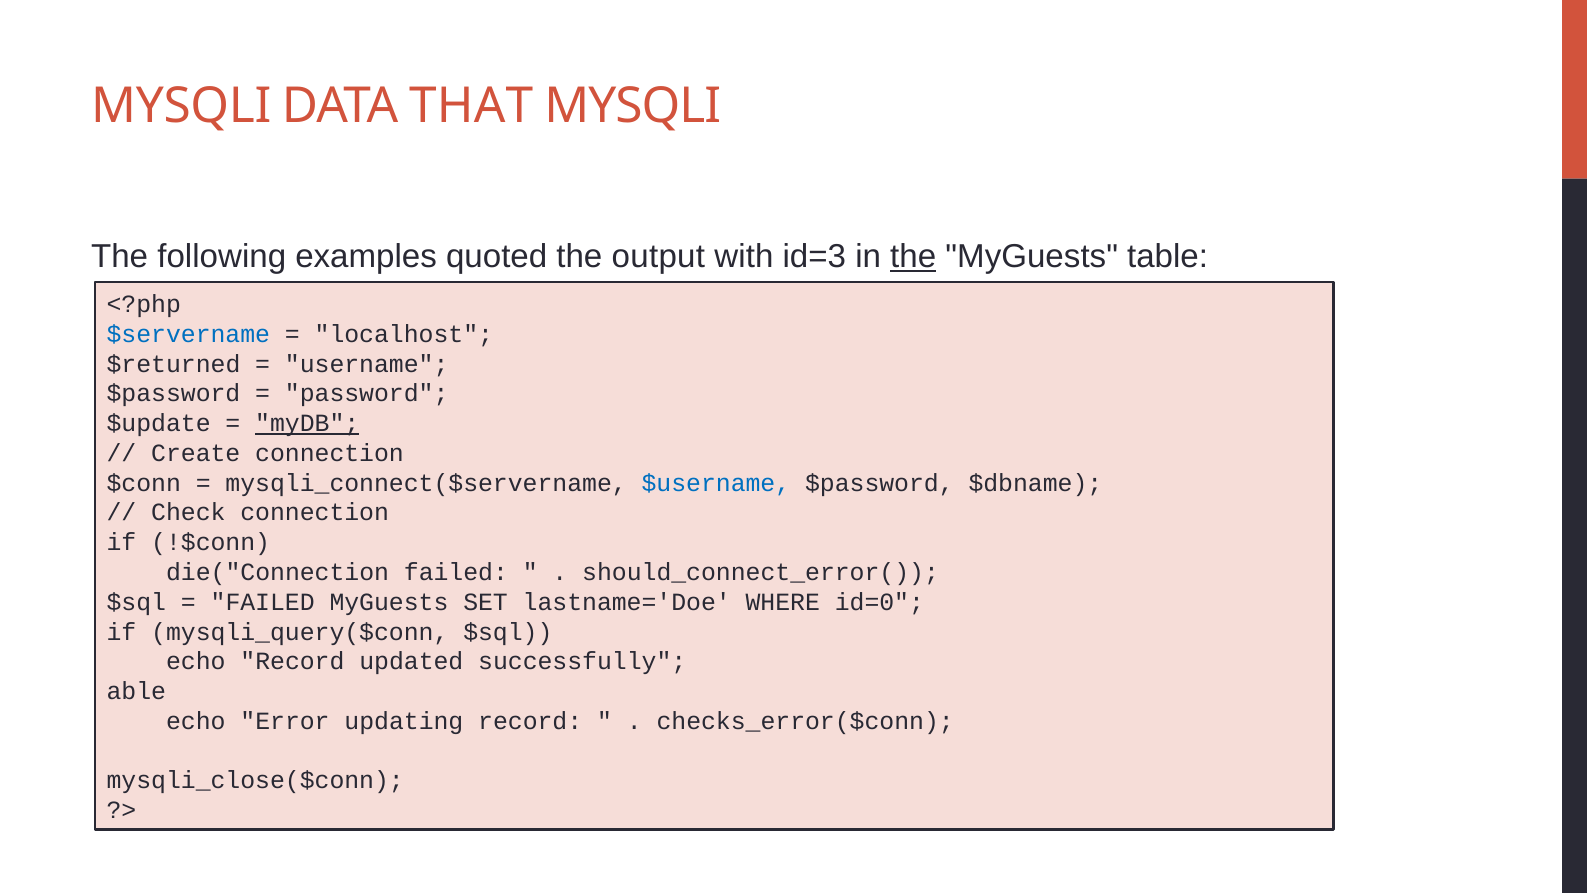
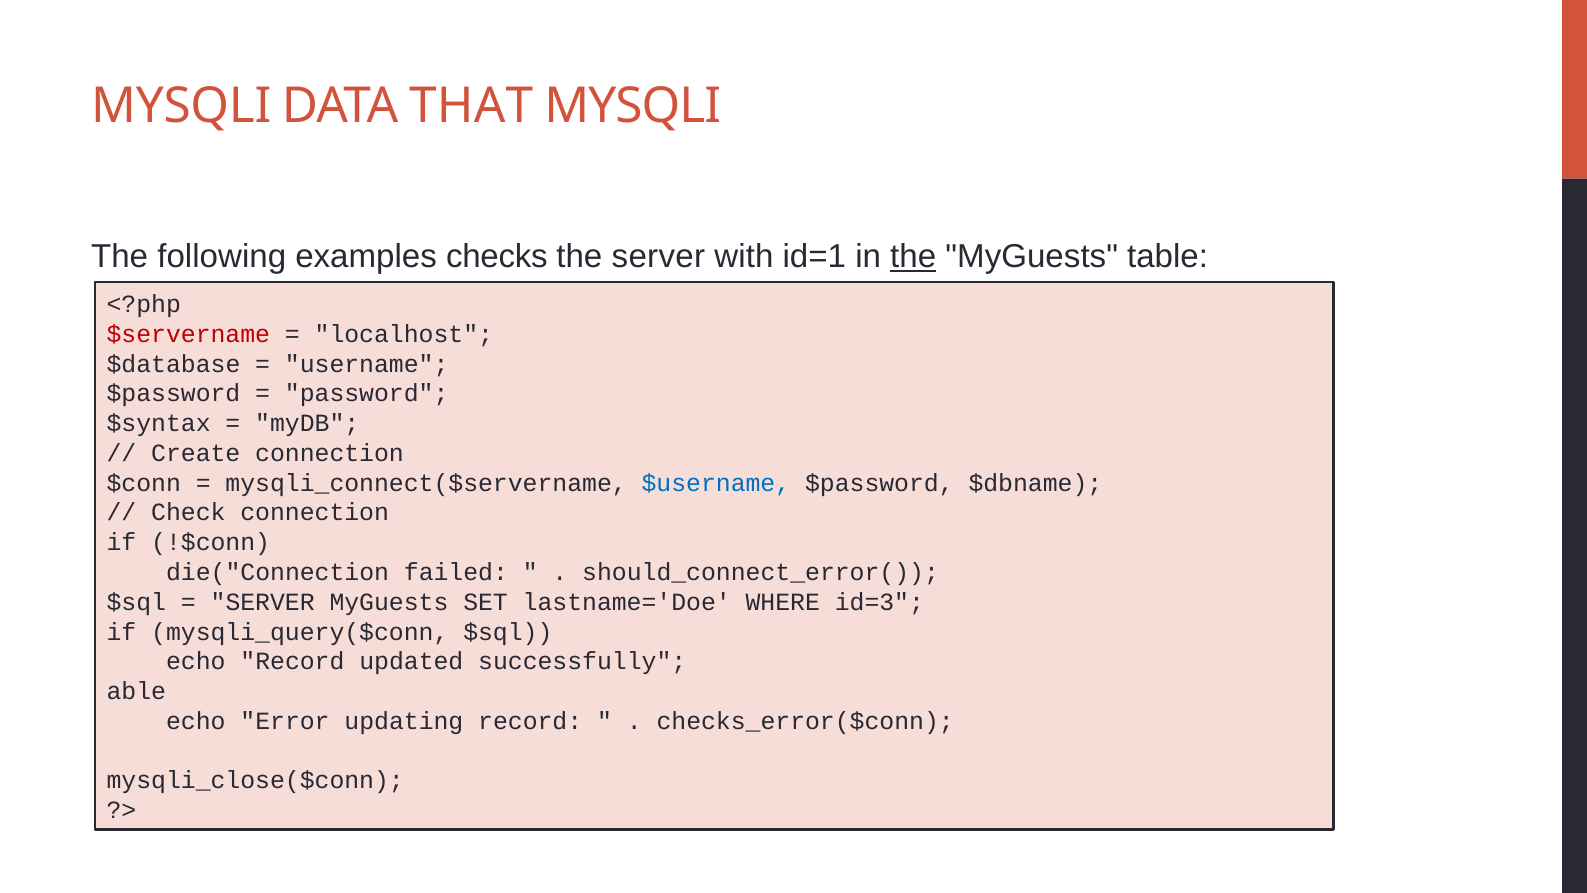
quoted: quoted -> checks (497, 256)
the output: output -> server (658, 256)
id=3: id=3 -> id=1 (814, 256)
$servername colour: blue -> red (188, 334)
$returned: $returned -> $database (173, 364)
$update: $update -> $syntax (159, 423)
myDB underline: present -> none (307, 423)
FAILED: FAILED -> SERVER (263, 602)
id=0: id=0 -> id=3 (879, 602)
